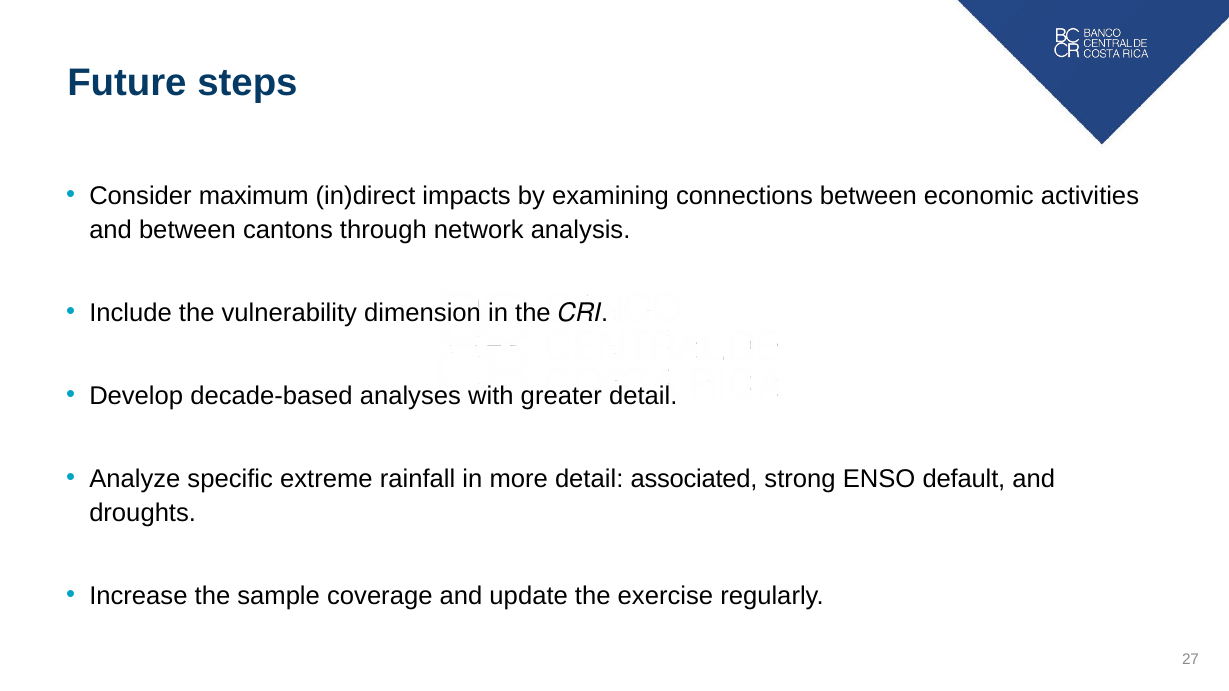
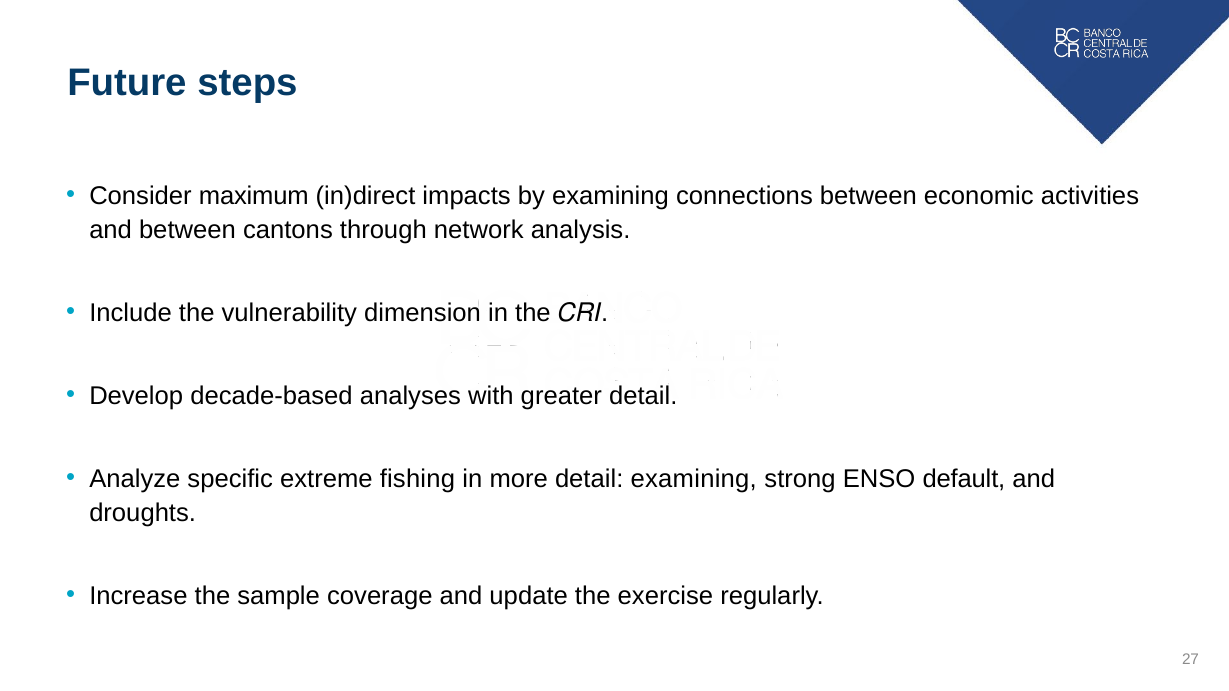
rainfall: rainfall -> fishing (417, 479)
detail associated: associated -> examining (694, 479)
